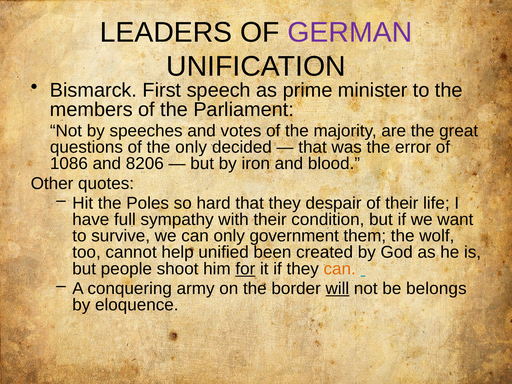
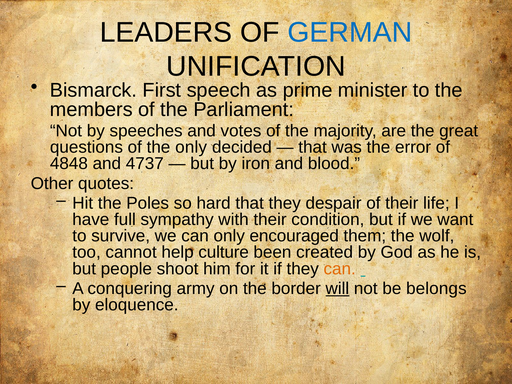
GERMAN colour: purple -> blue (350, 32)
1086: 1086 -> 4848 (69, 164)
8206: 8206 -> 4737 (145, 164)
government: government -> encouraged (294, 236)
unified: unified -> culture (224, 252)
for underline: present -> none (245, 269)
